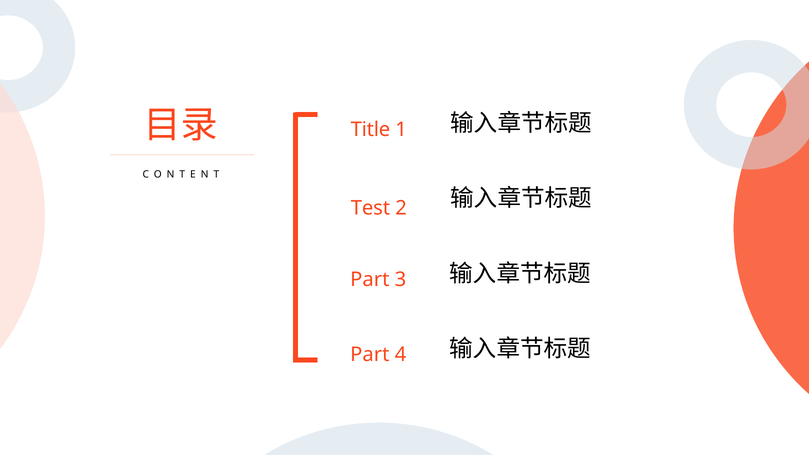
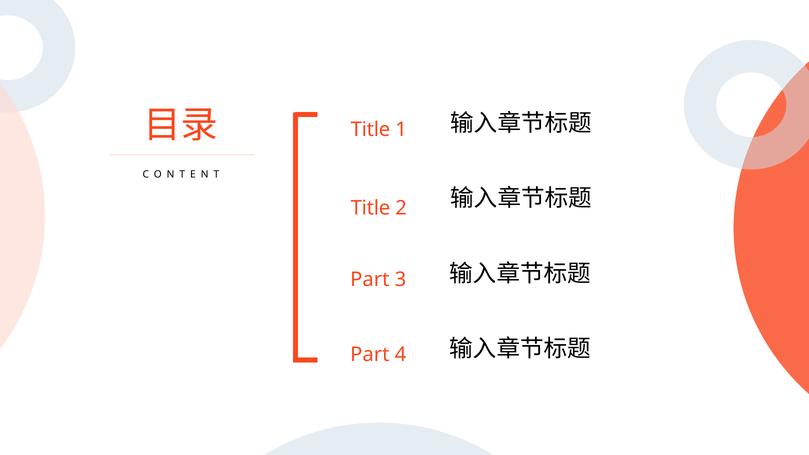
Test: Test -> Title (370, 208)
